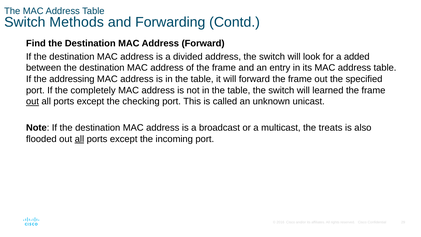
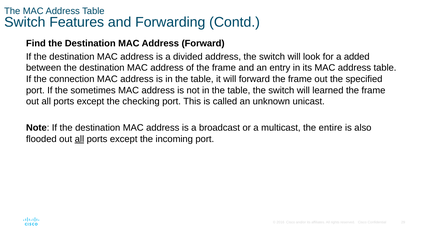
Methods: Methods -> Features (77, 22)
addressing: addressing -> connection (72, 79)
completely: completely -> sometimes (93, 90)
out underline: present -> none (33, 102)
treats: treats -> entire (331, 128)
